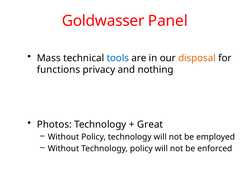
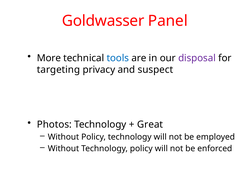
Mass: Mass -> More (49, 58)
disposal colour: orange -> purple (197, 58)
functions: functions -> targeting (58, 70)
nothing: nothing -> suspect (155, 70)
